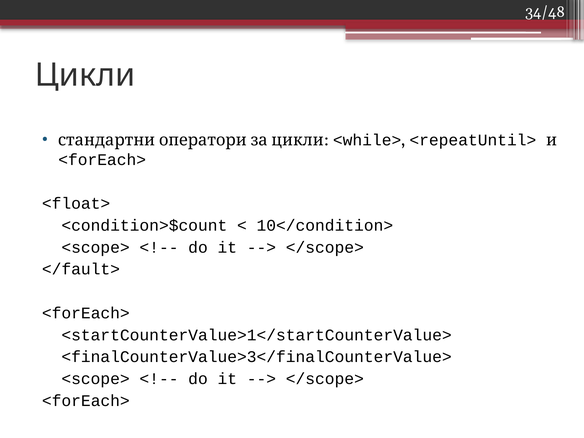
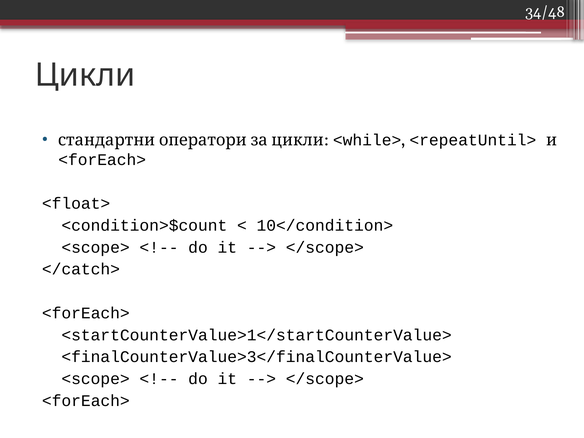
</fault>: </fault> -> </catch> (81, 269)
